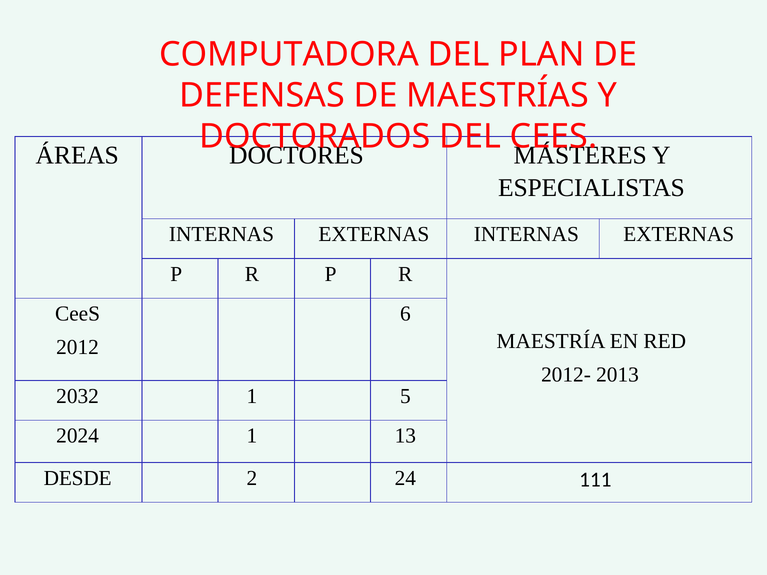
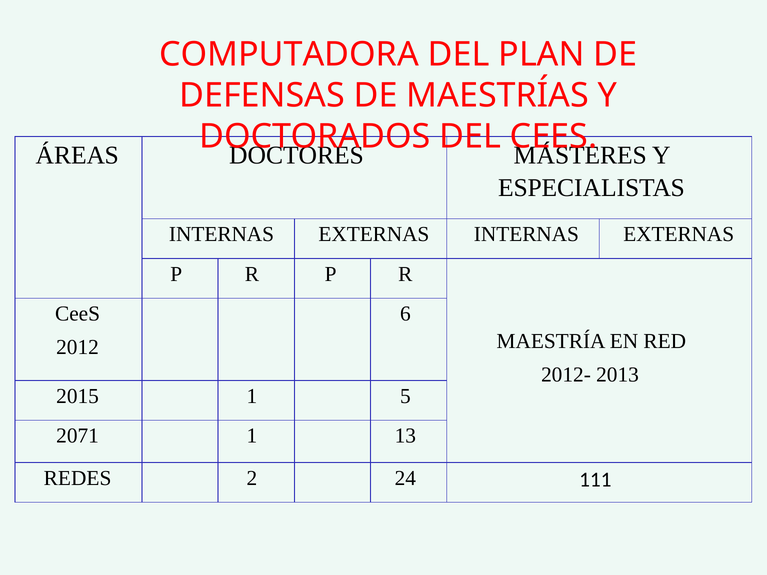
2032: 2032 -> 2015 (78, 396)
2024: 2024 -> 2071 (78, 436)
DESDE: DESDE -> REDES (78, 478)
